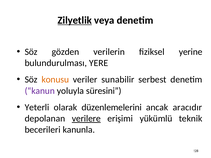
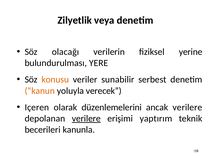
Zilyetlik underline: present -> none (75, 20)
gözden: gözden -> olacağı (65, 52)
kanun colour: purple -> orange (40, 91)
süresini: süresini -> verecek (104, 91)
Yeterli: Yeterli -> Içeren (37, 107)
ancak aracıdır: aracıdır -> verilere (187, 107)
yükümlü: yükümlü -> yaptırım (156, 119)
